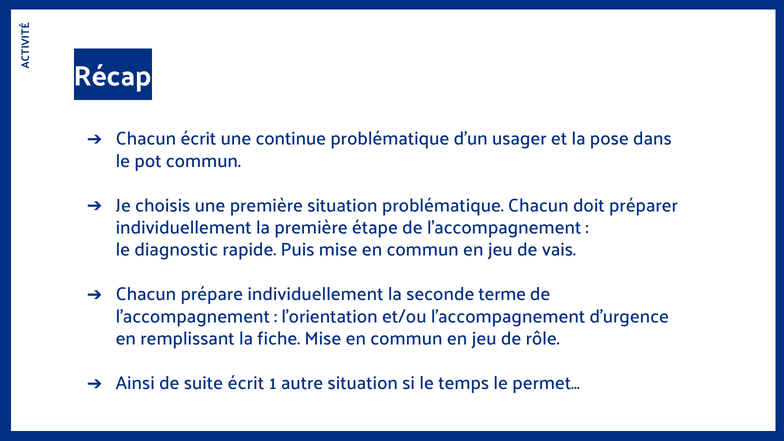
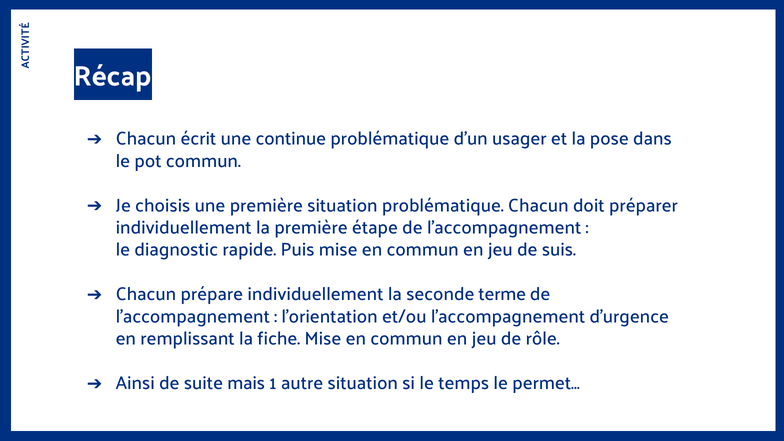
vais: vais -> suis (559, 250)
suite écrit: écrit -> mais (246, 383)
